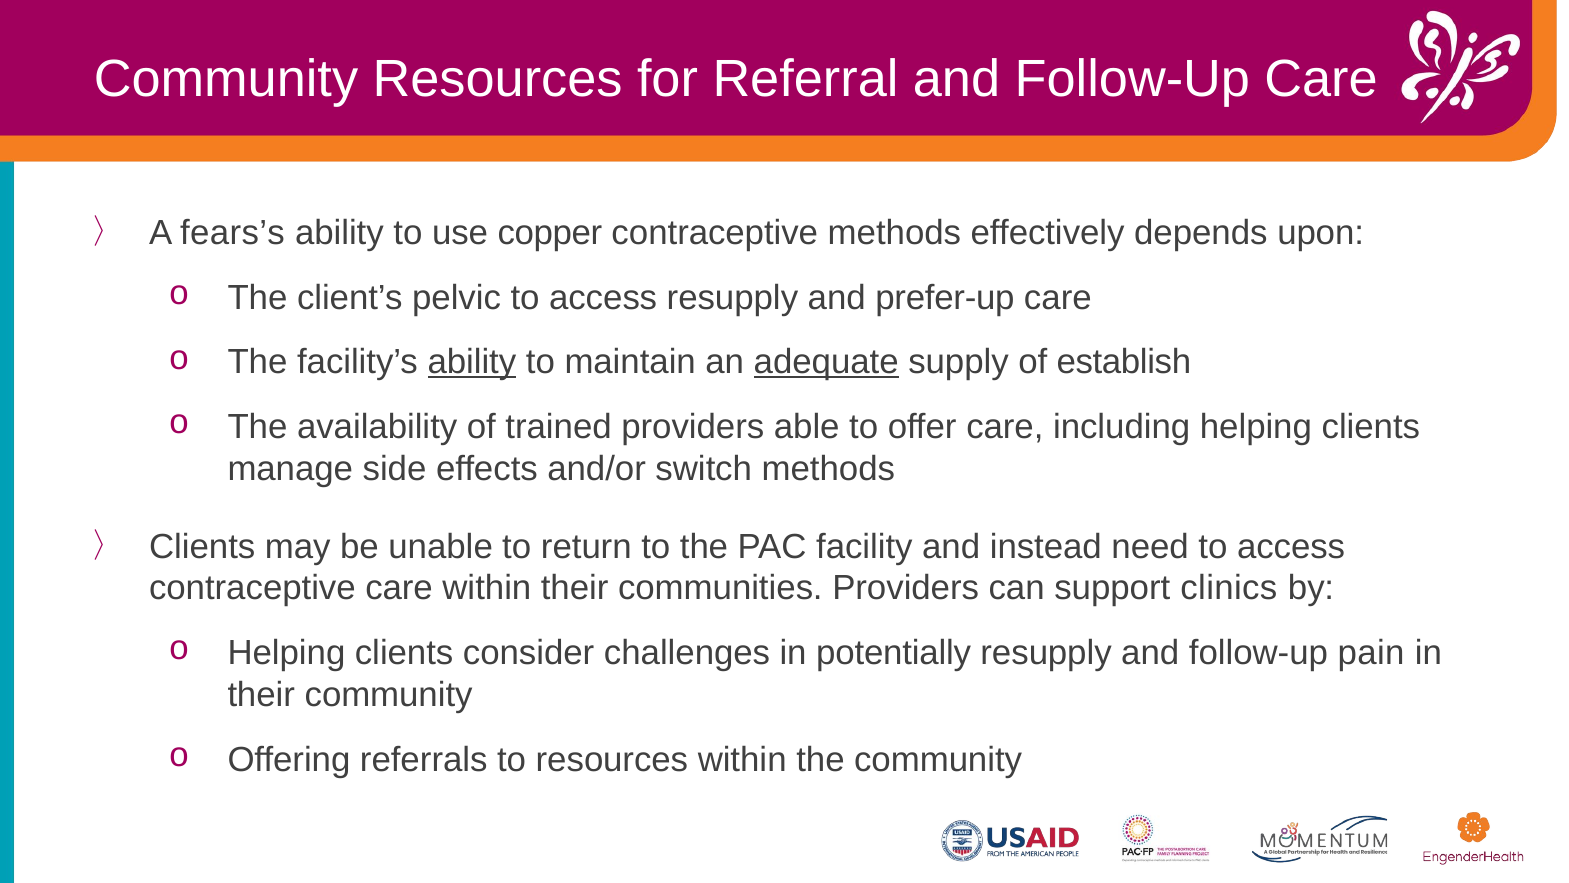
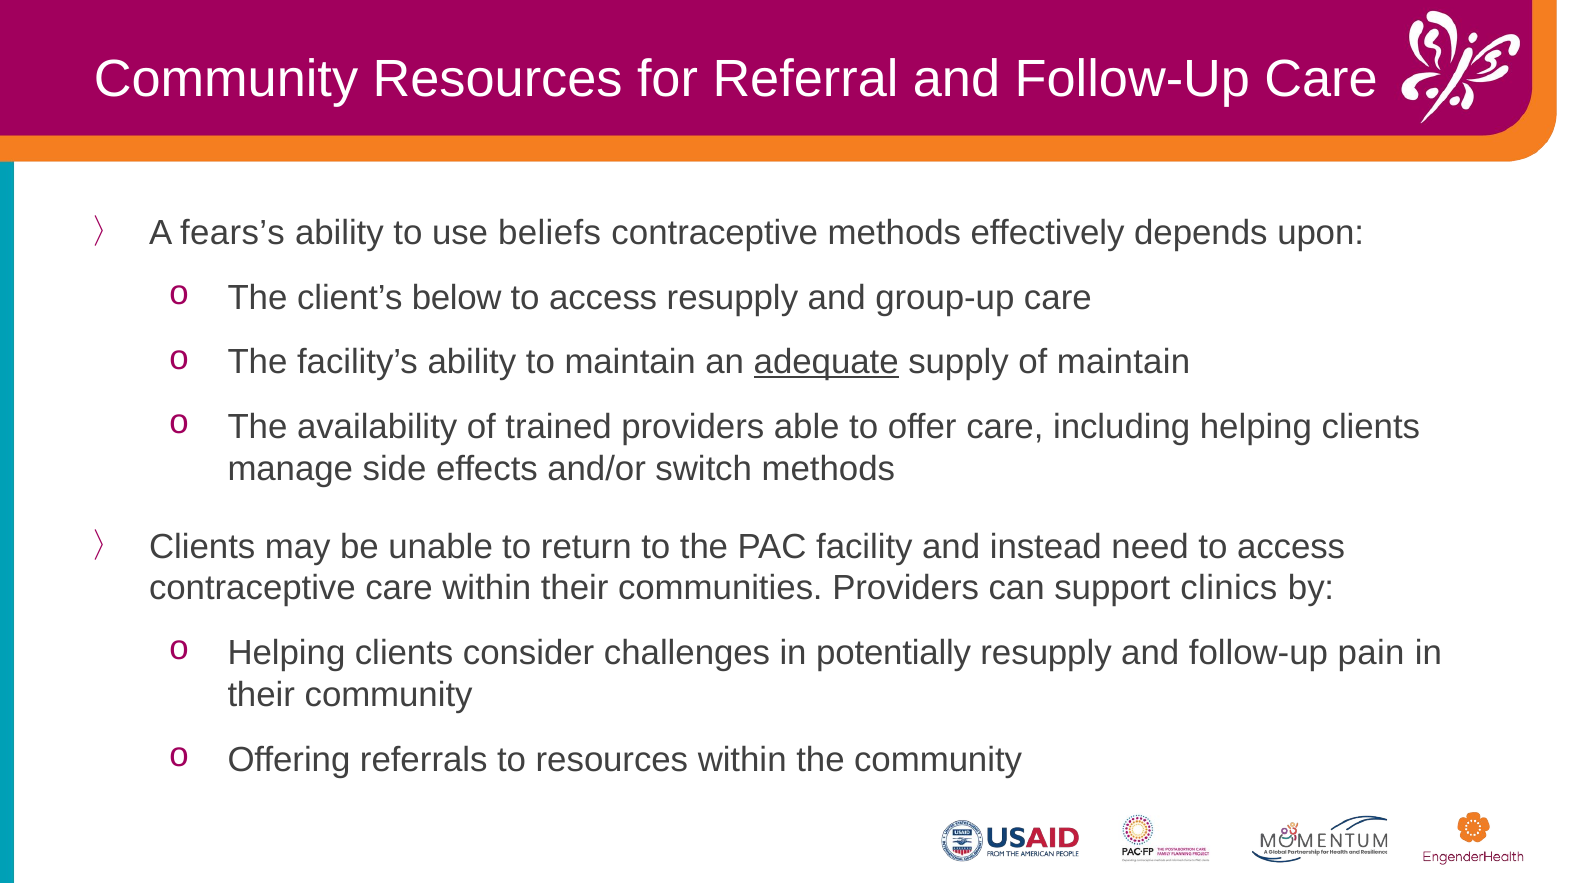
copper: copper -> beliefs (550, 233)
pelvic: pelvic -> below (457, 297)
prefer-up: prefer-up -> group-up (945, 297)
ability underline: present -> none (472, 362)
of establish: establish -> maintain (1124, 362)
